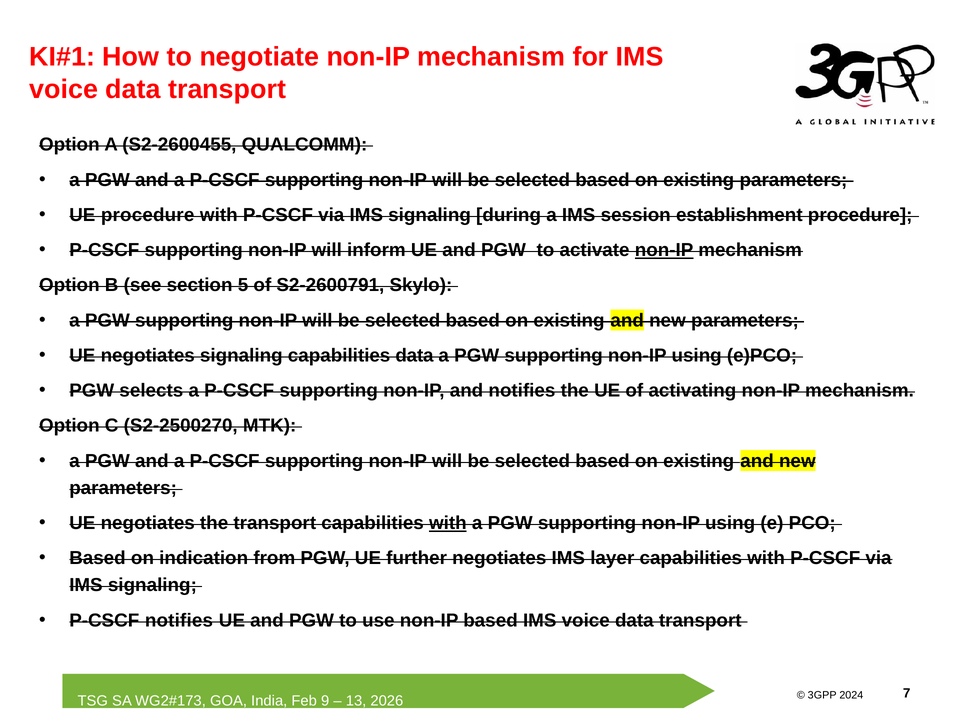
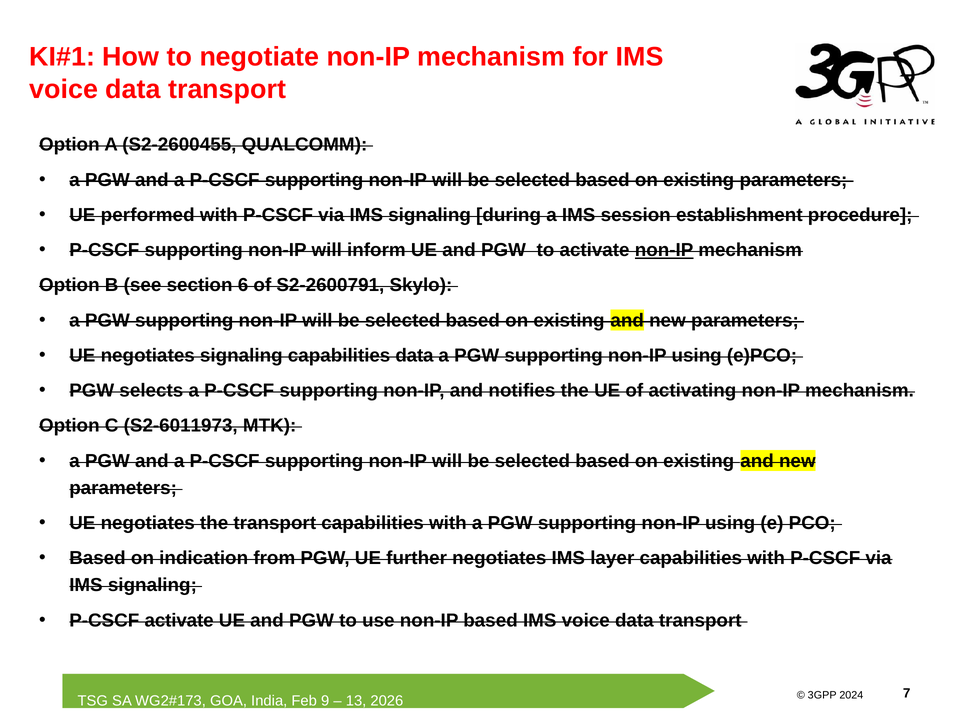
UE procedure: procedure -> performed (148, 215)
5: 5 -> 6 (243, 285)
S2-2500270: S2-2500270 -> S2-6011973 (181, 426)
with underline: present -> none (448, 523)
P-CSCF notifies: notifies -> activate (179, 621)
